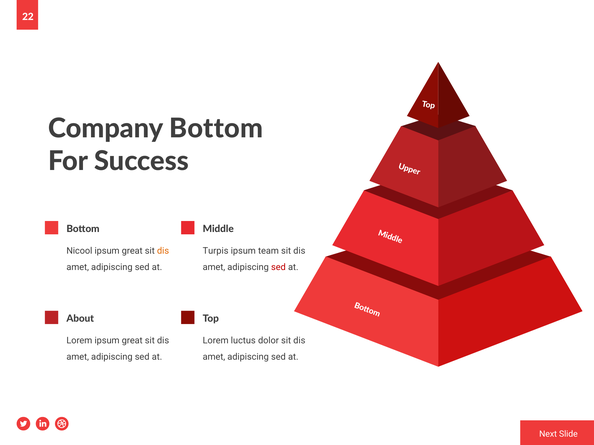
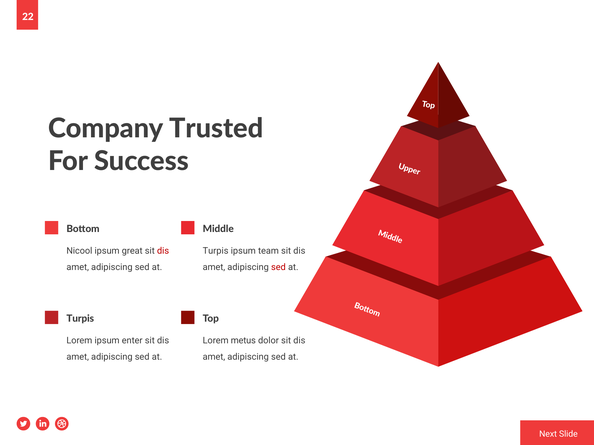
Company Bottom: Bottom -> Trusted (216, 129)
dis colour: orange -> red (163, 251)
About: About -> Turpis (80, 319)
Lorem ipsum great: great -> enter (132, 341)
luctus: luctus -> metus (243, 341)
